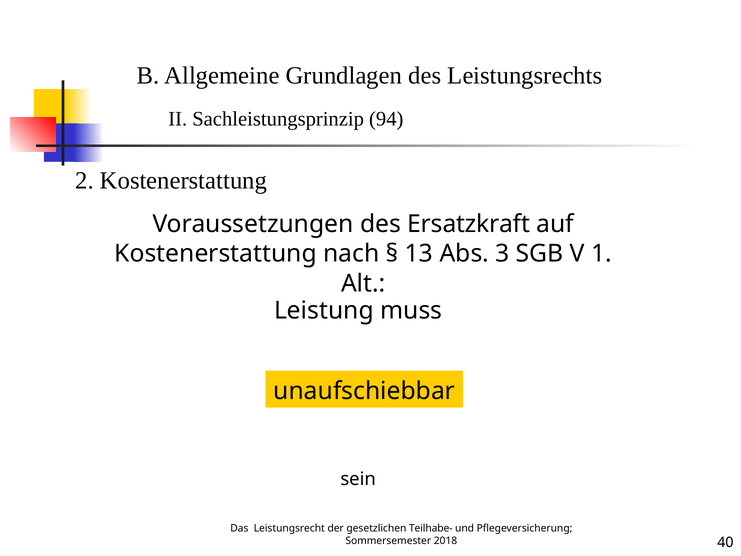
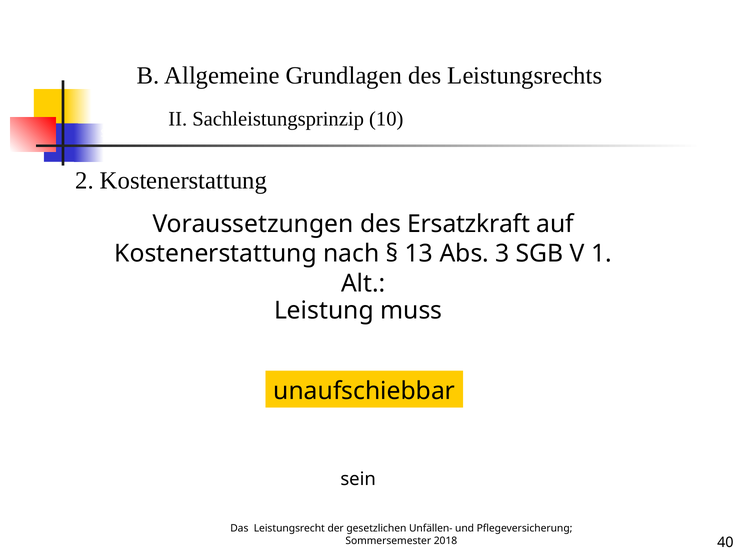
94: 94 -> 10 (386, 119)
Teilhabe-: Teilhabe- -> Unfällen- (431, 528)
